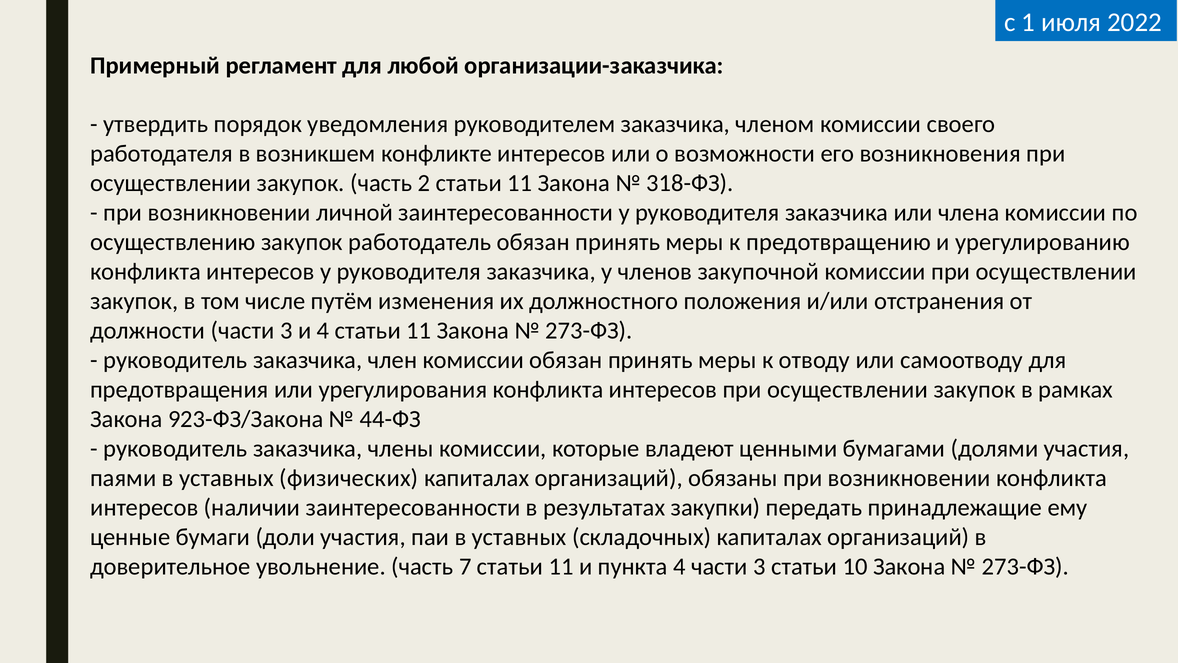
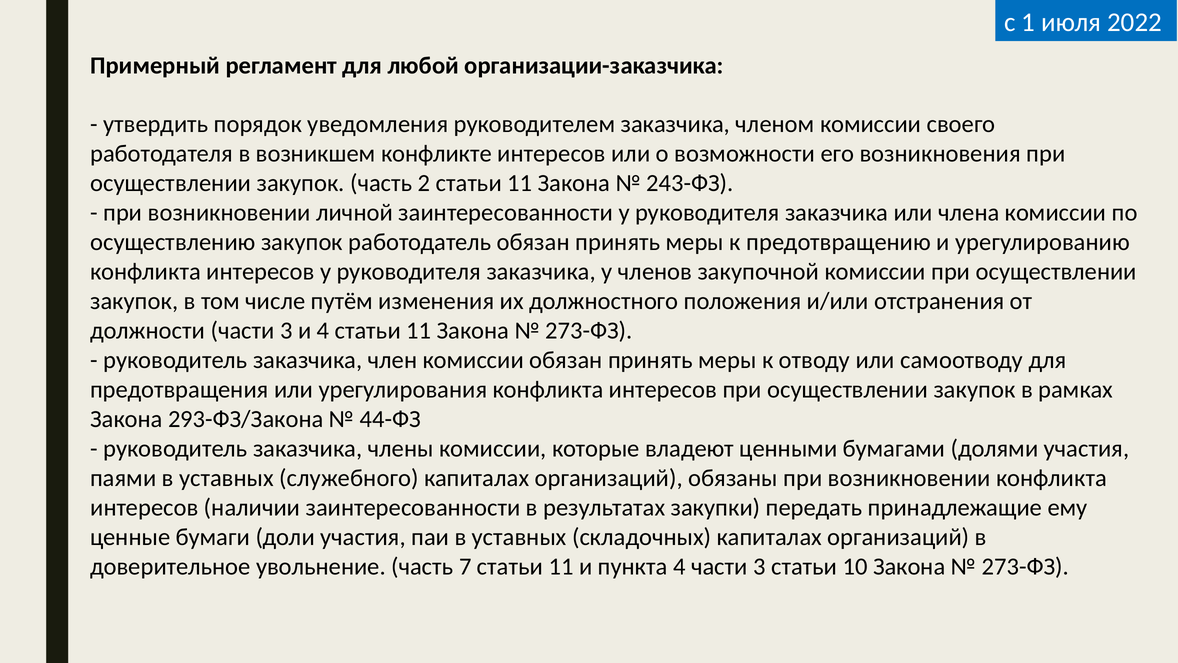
318-ФЗ: 318-ФЗ -> 243-ФЗ (690, 183)
923-ФЗ/Закона: 923-ФЗ/Закона -> 293-ФЗ/Закона (246, 419)
физических: физических -> служебного (349, 478)
